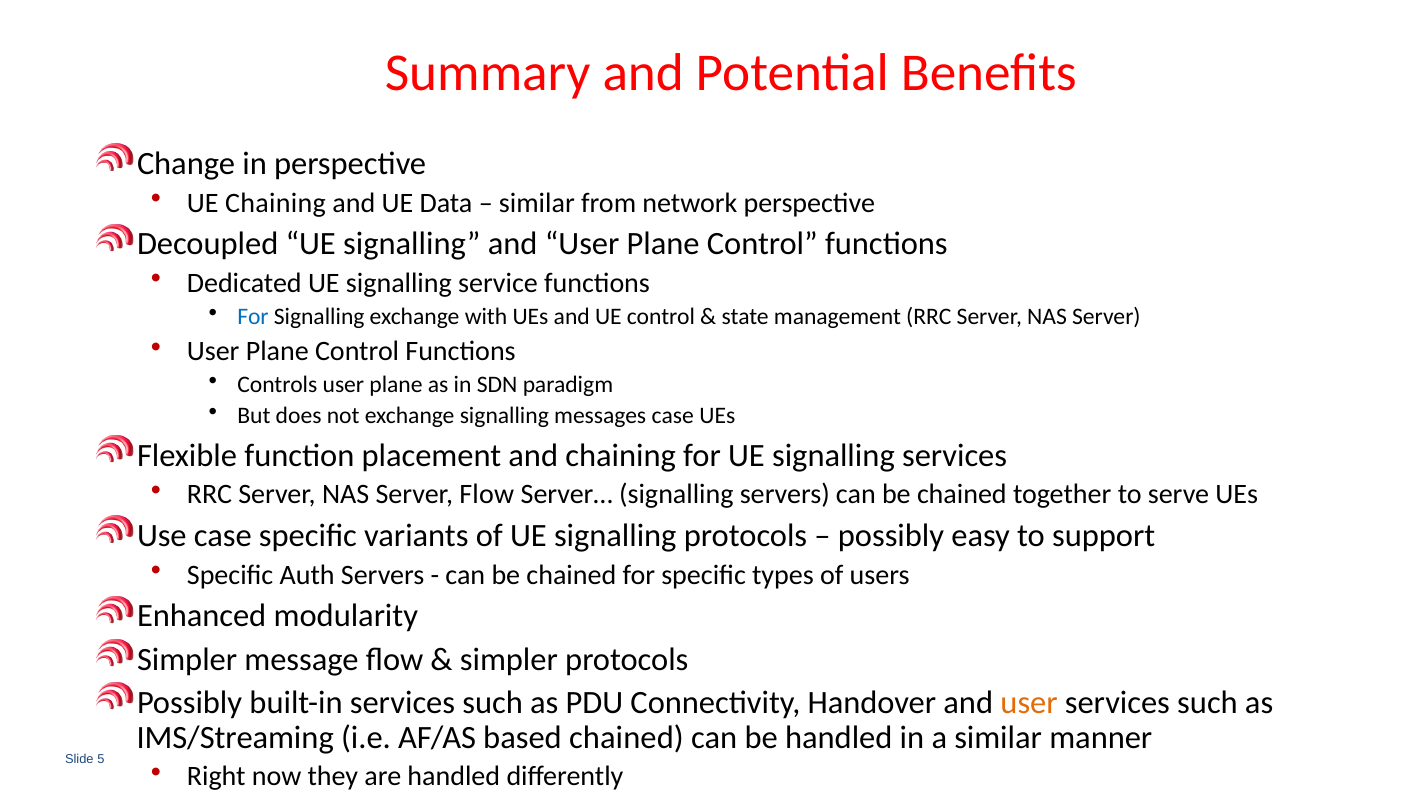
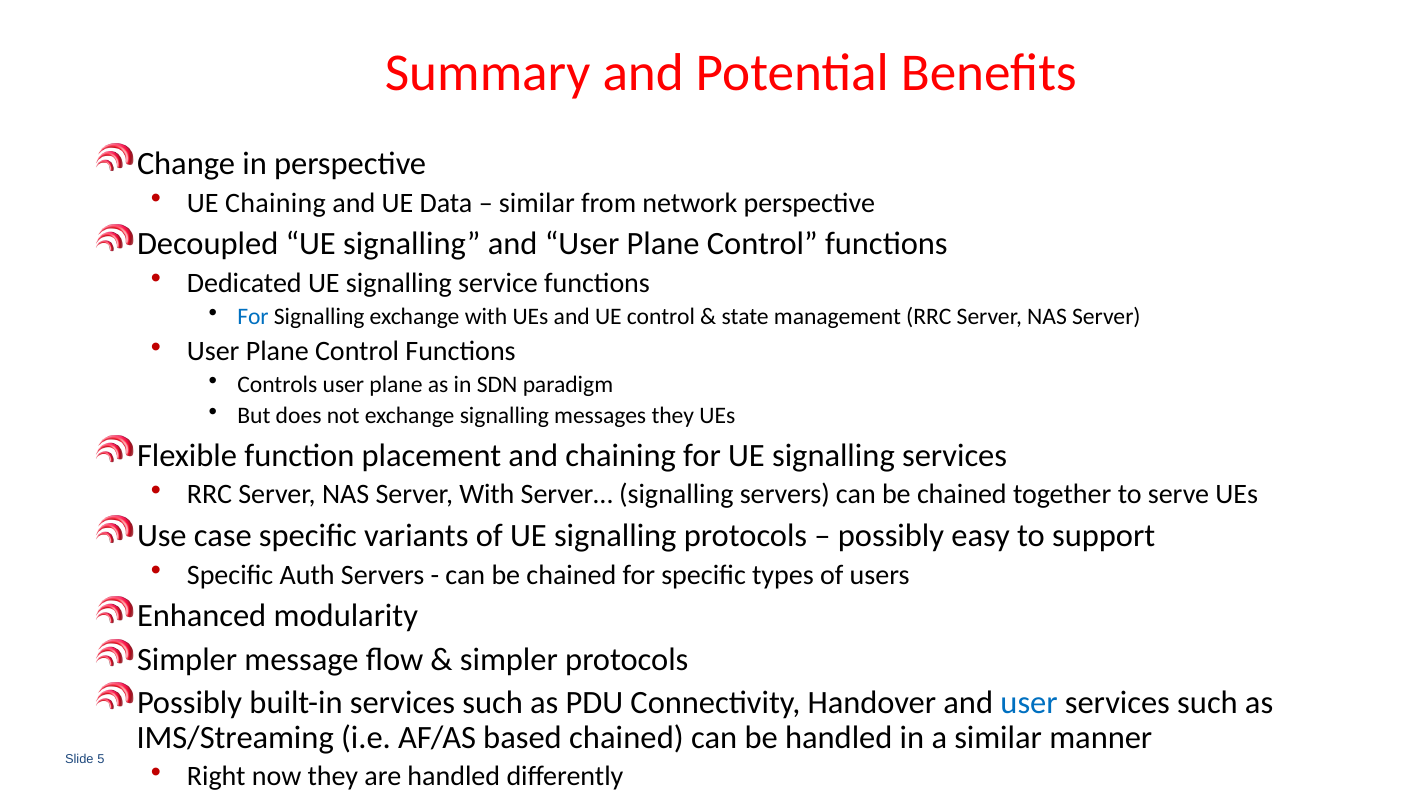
messages case: case -> they (673, 416)
Server Flow: Flow -> With (487, 495)
user colour: orange -> blue (1029, 703)
